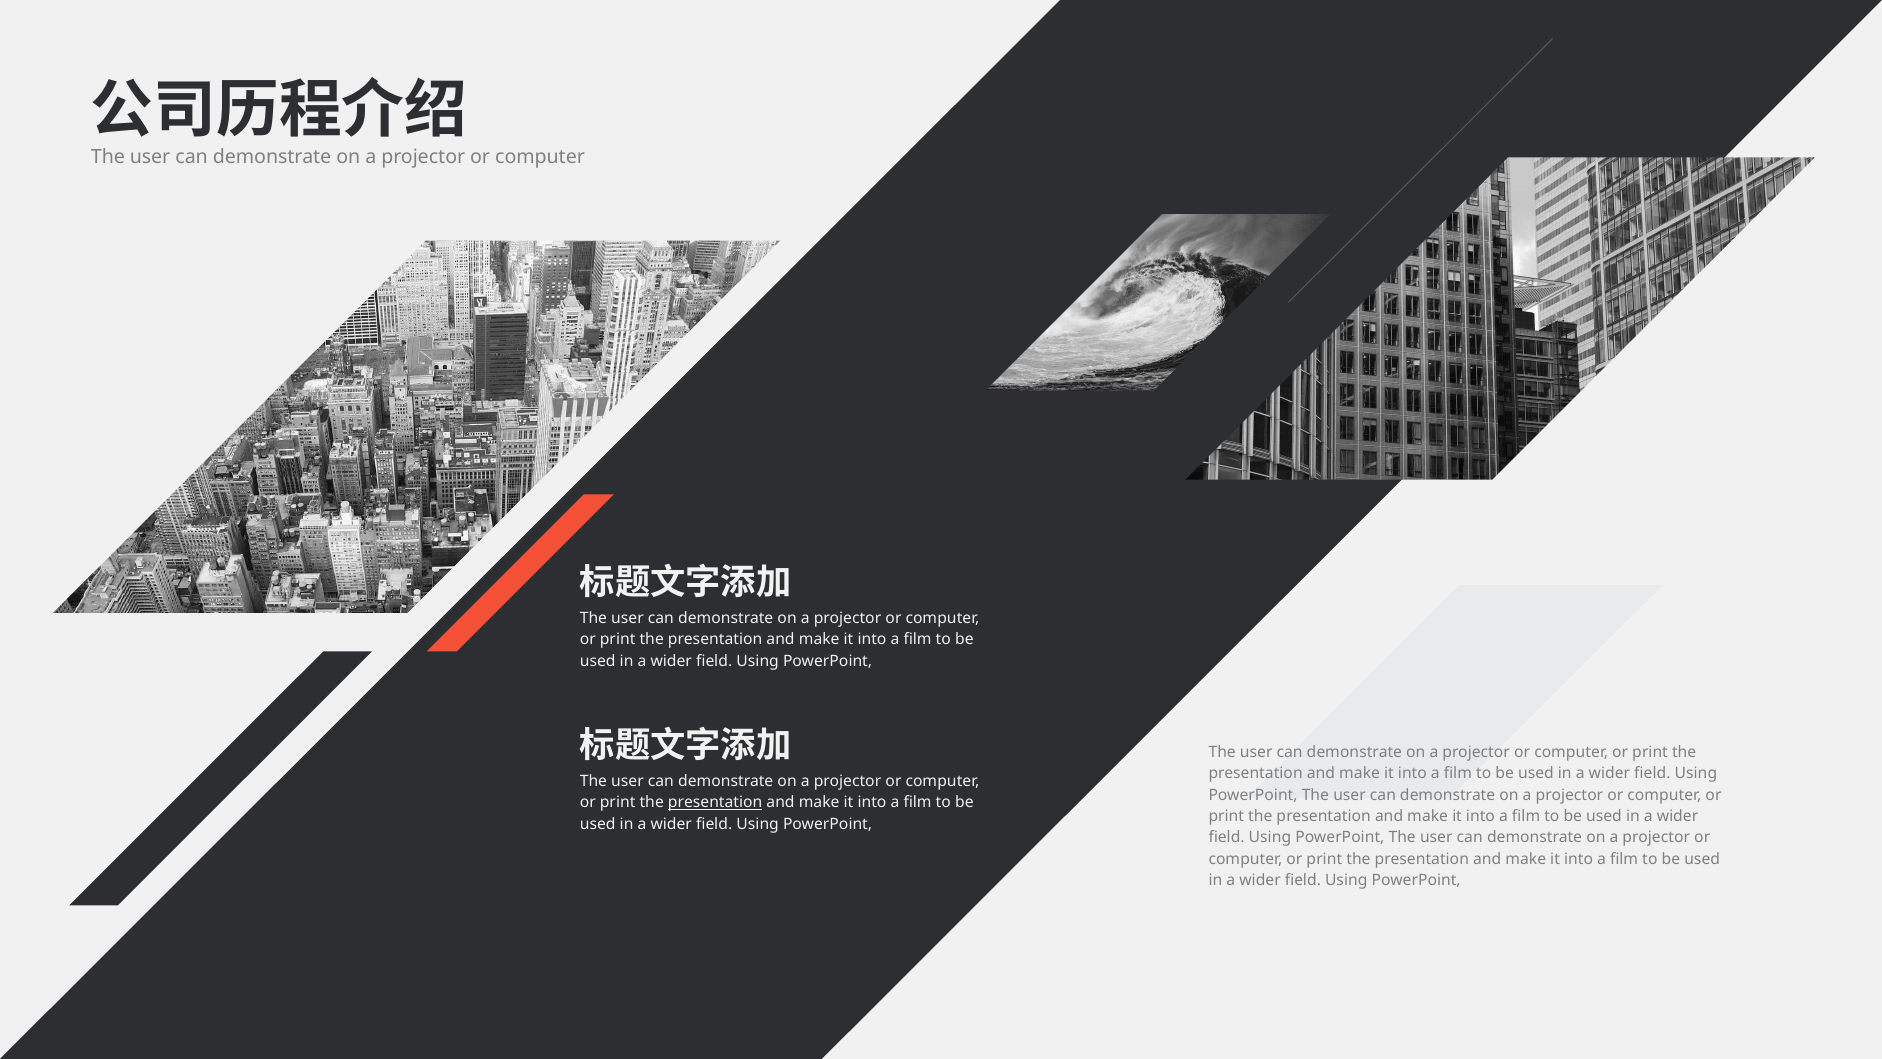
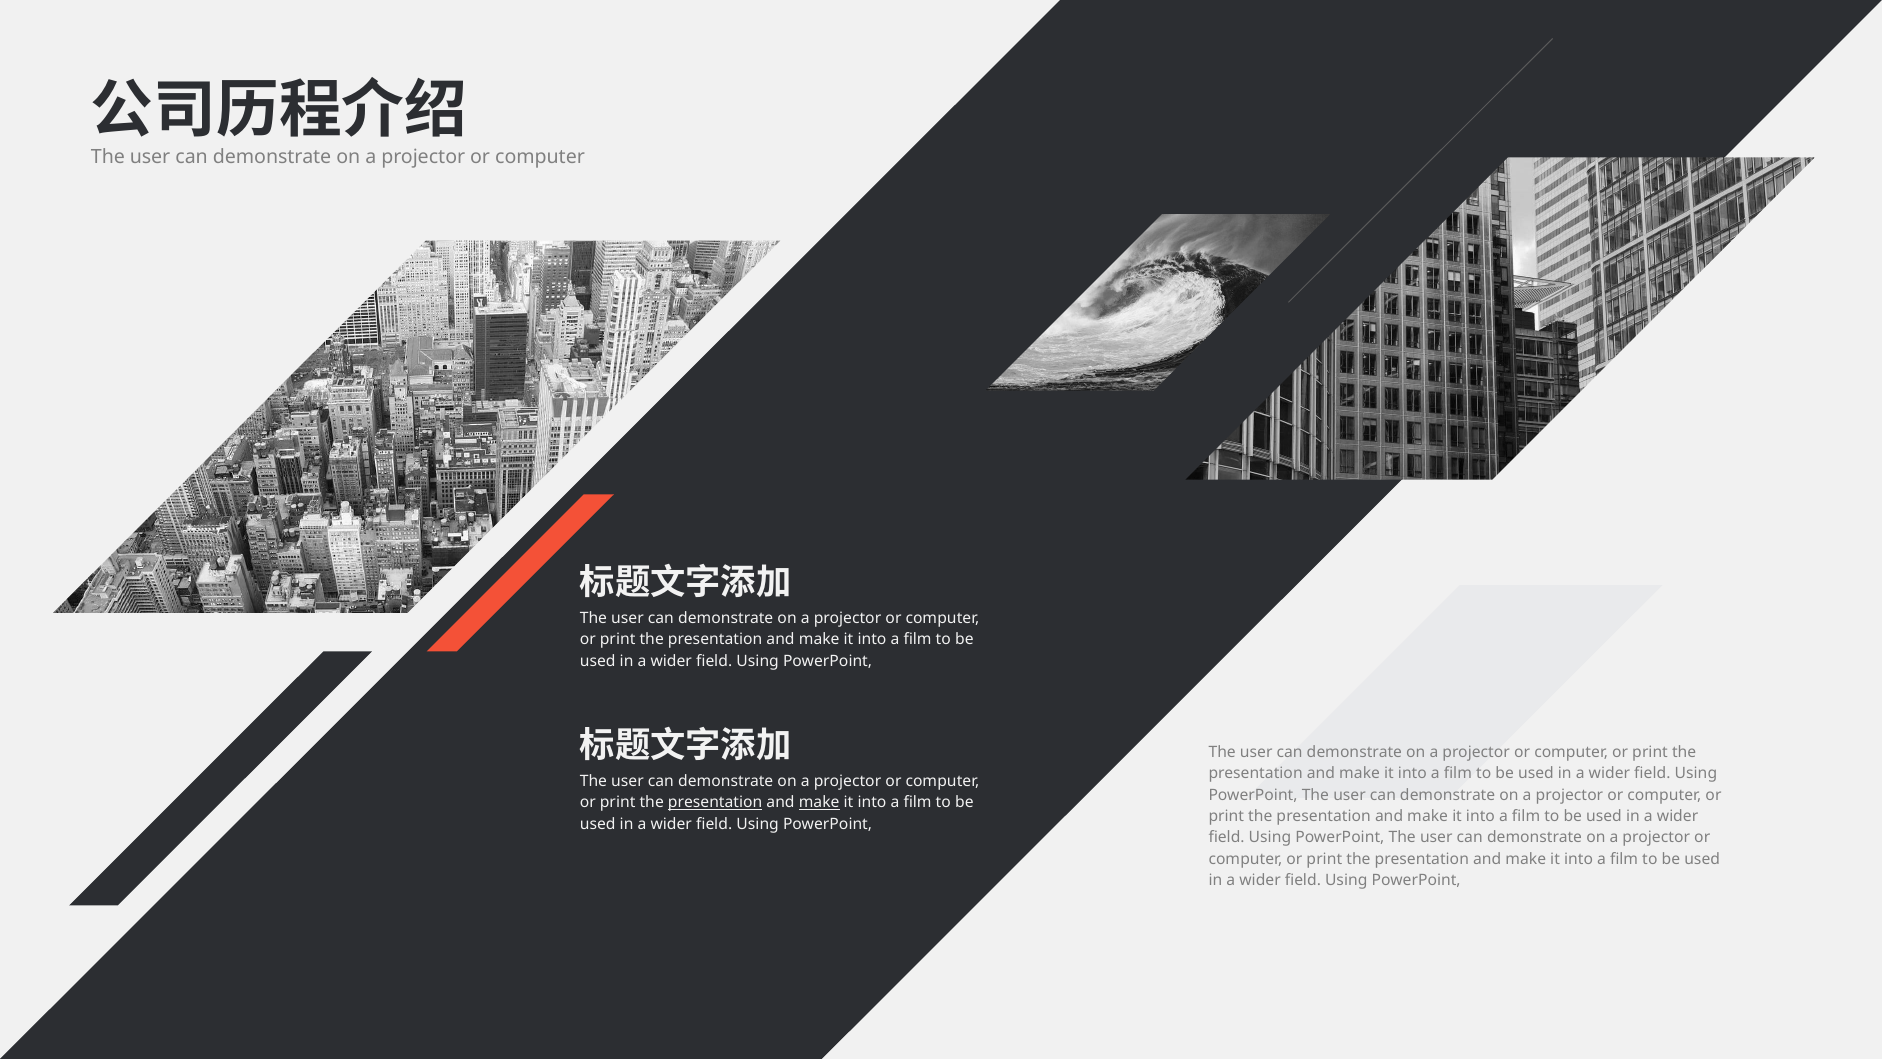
make underline: none -> present (819, 802)
